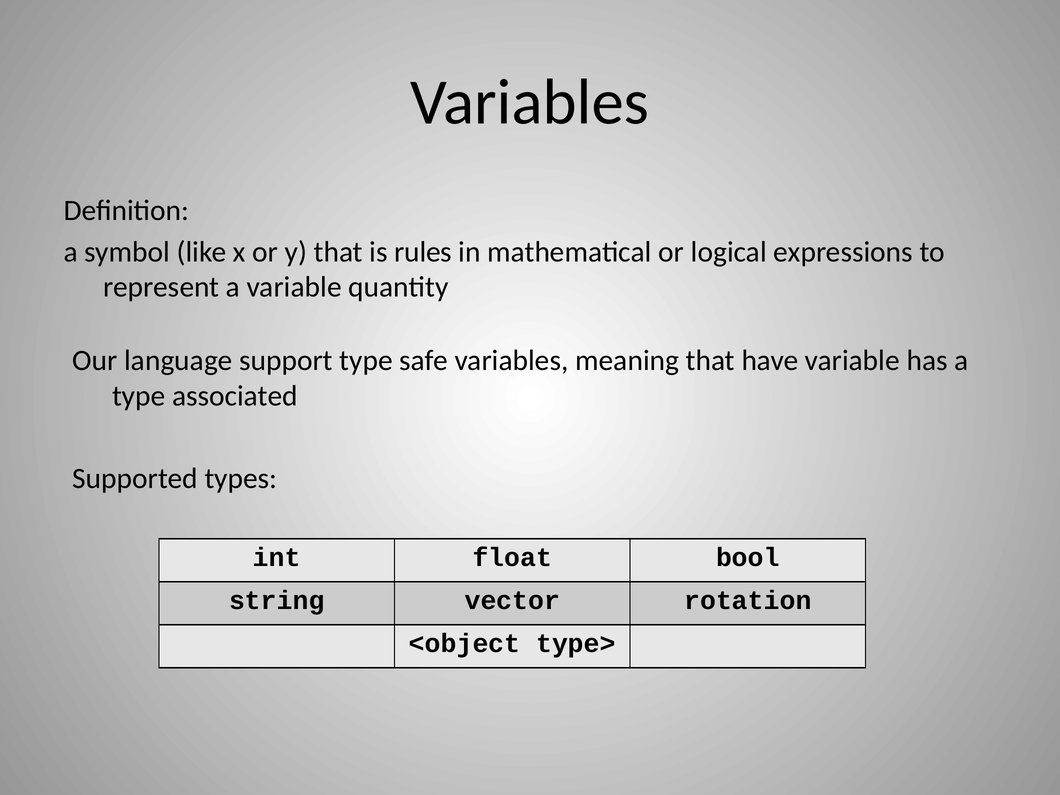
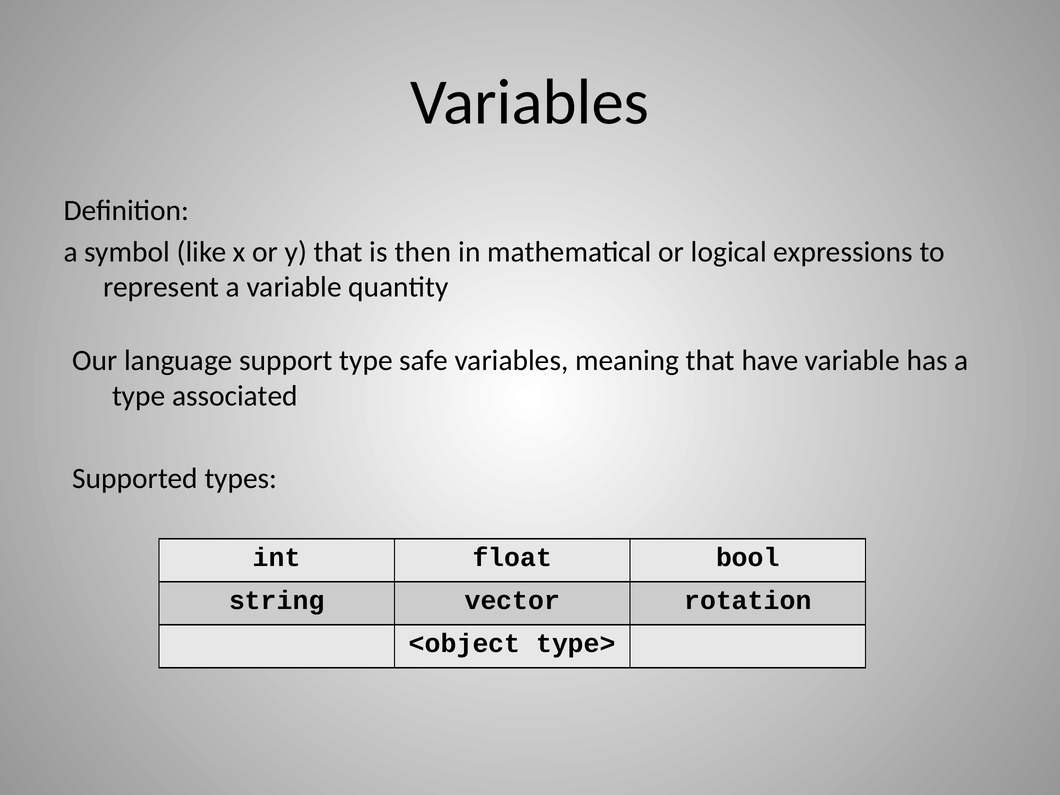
rules: rules -> then (423, 252)
